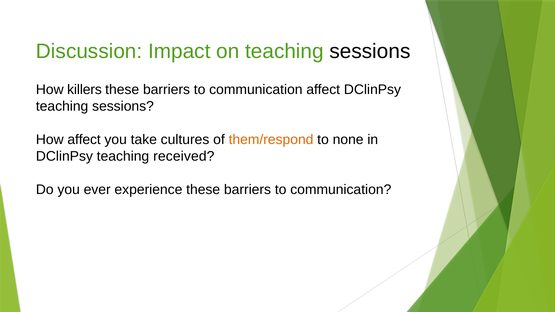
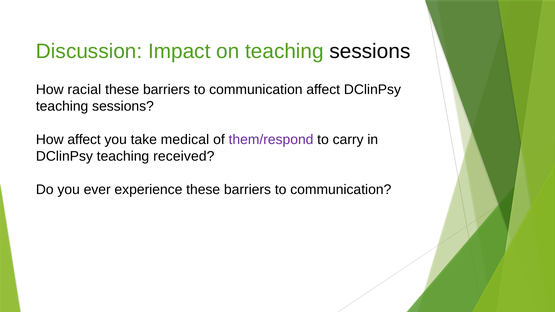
killers: killers -> racial (84, 90)
cultures: cultures -> medical (185, 140)
them/respond colour: orange -> purple (271, 140)
none: none -> carry (348, 140)
